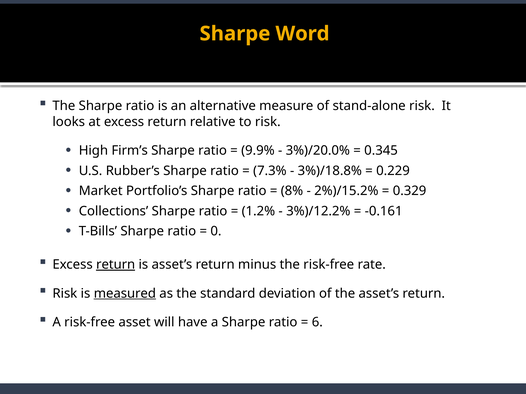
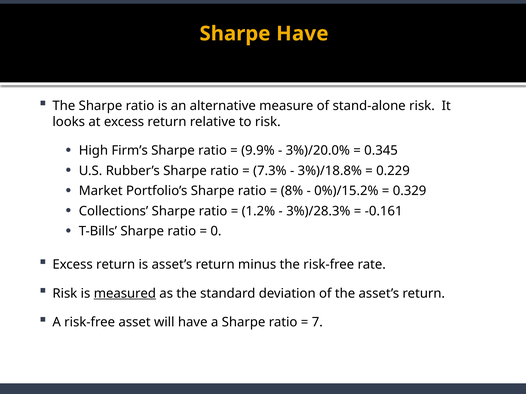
Sharpe Word: Word -> Have (302, 34)
2%)/15.2%: 2%)/15.2% -> 0%)/15.2% (346, 191)
3%)/12.2%: 3%)/12.2% -> 3%)/28.3% (318, 211)
return underline: present -> none (116, 265)
6: 6 -> 7 (317, 323)
